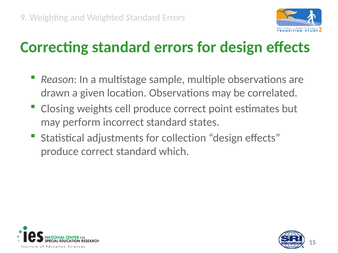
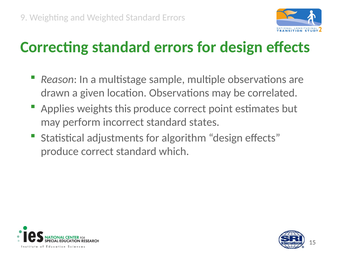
Closing: Closing -> Applies (58, 109)
cell: cell -> this (123, 109)
collection: collection -> algorithm (184, 138)
